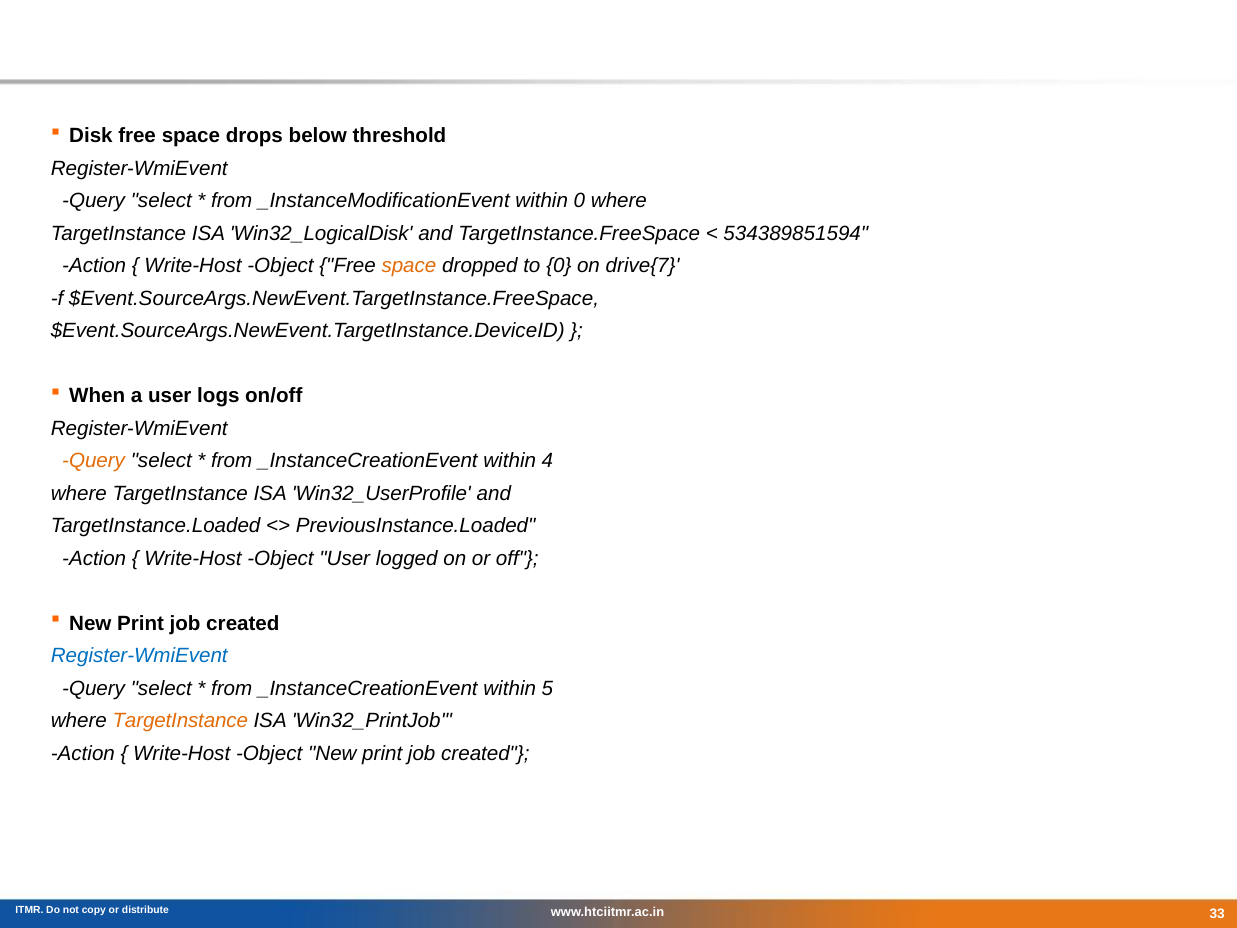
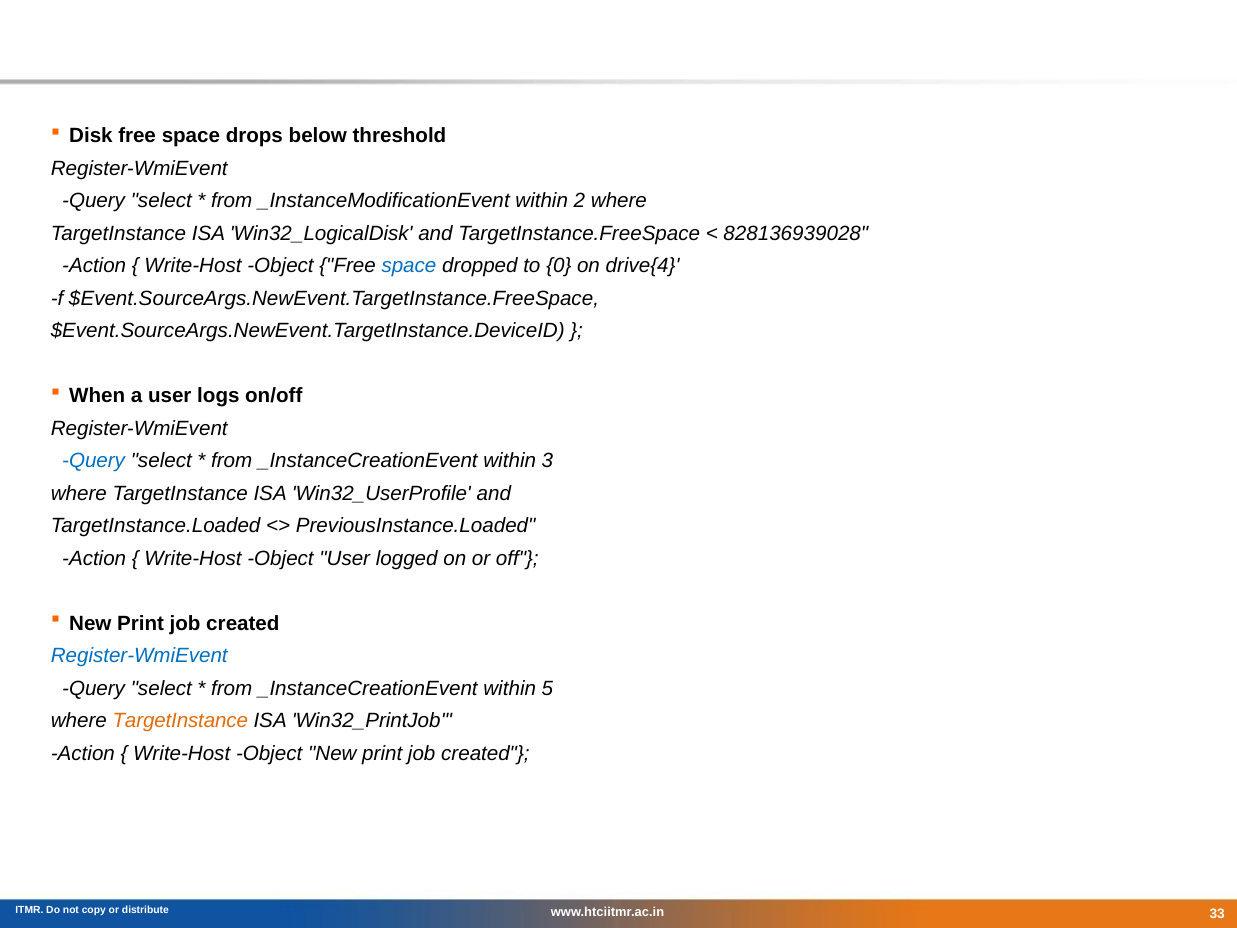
within 0: 0 -> 2 (579, 201)
534389851594: 534389851594 -> 828136939028 (796, 233)
space colour: orange -> blue (409, 266)
drive{7: drive{7 -> drive{4 (643, 266)
Query colour: orange -> blue (94, 461)
4: 4 -> 3 (547, 461)
